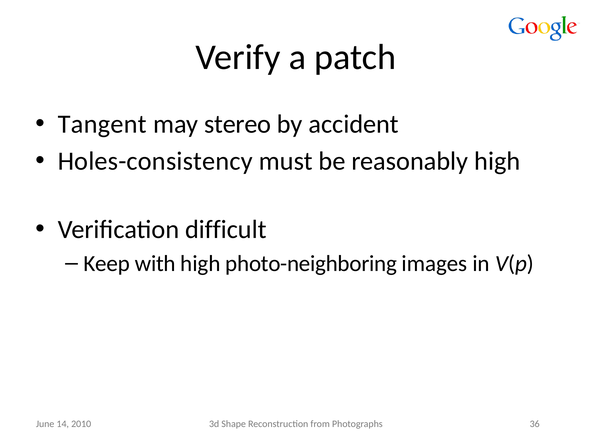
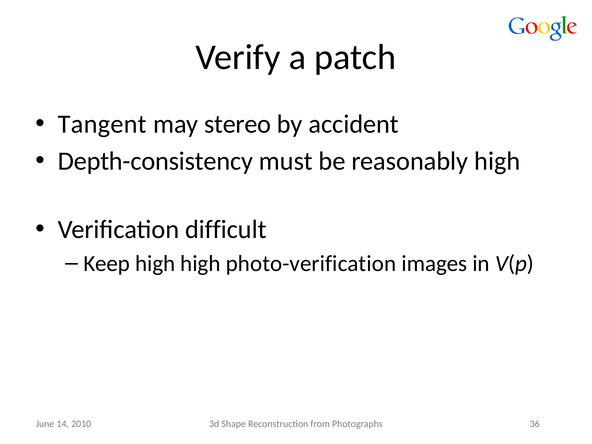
Holes-consistency: Holes-consistency -> Depth-consistency (155, 161)
Keep with: with -> high (155, 263)
photo-neighboring: photo-neighboring -> photo-verification (311, 263)
